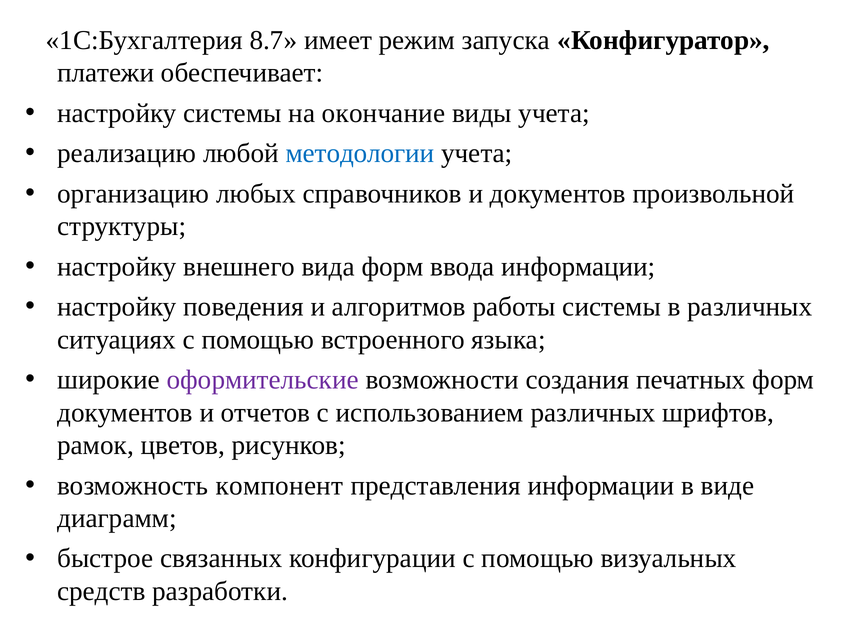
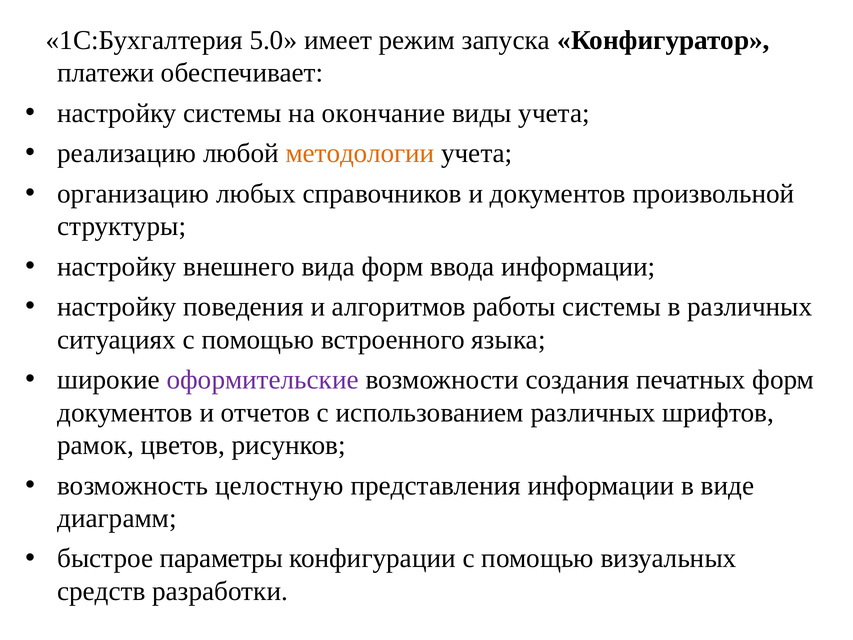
8.7: 8.7 -> 5.0 (273, 40)
методологии colour: blue -> orange (360, 153)
компонент: компонент -> целостную (279, 485)
связанных: связанных -> параметры (221, 558)
